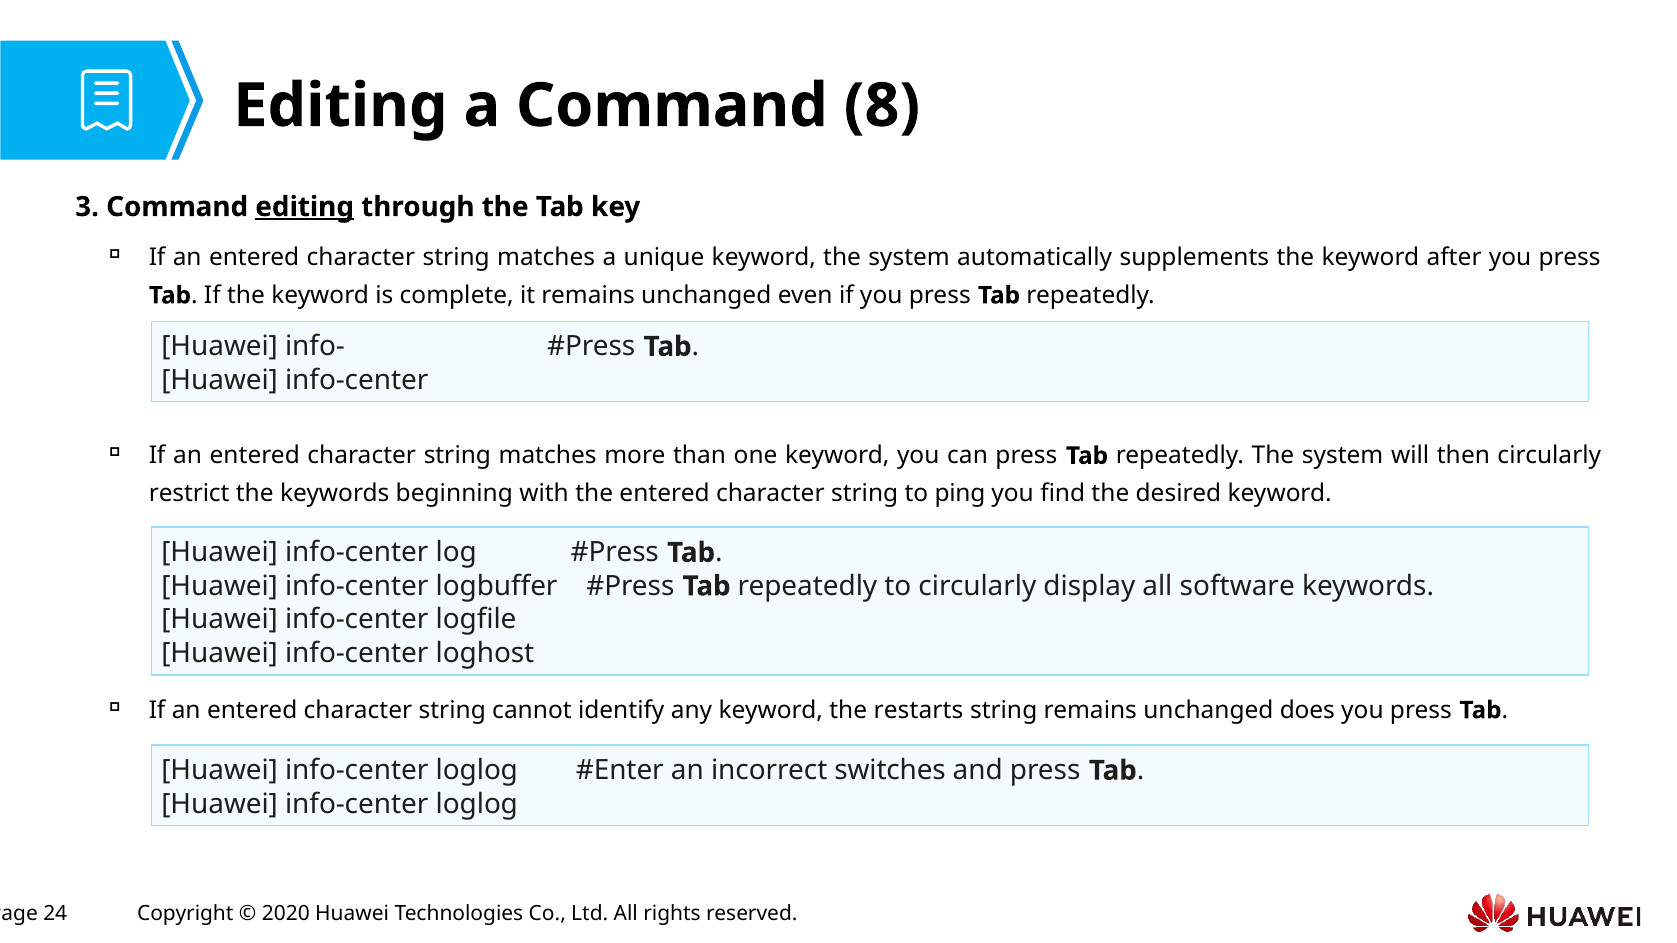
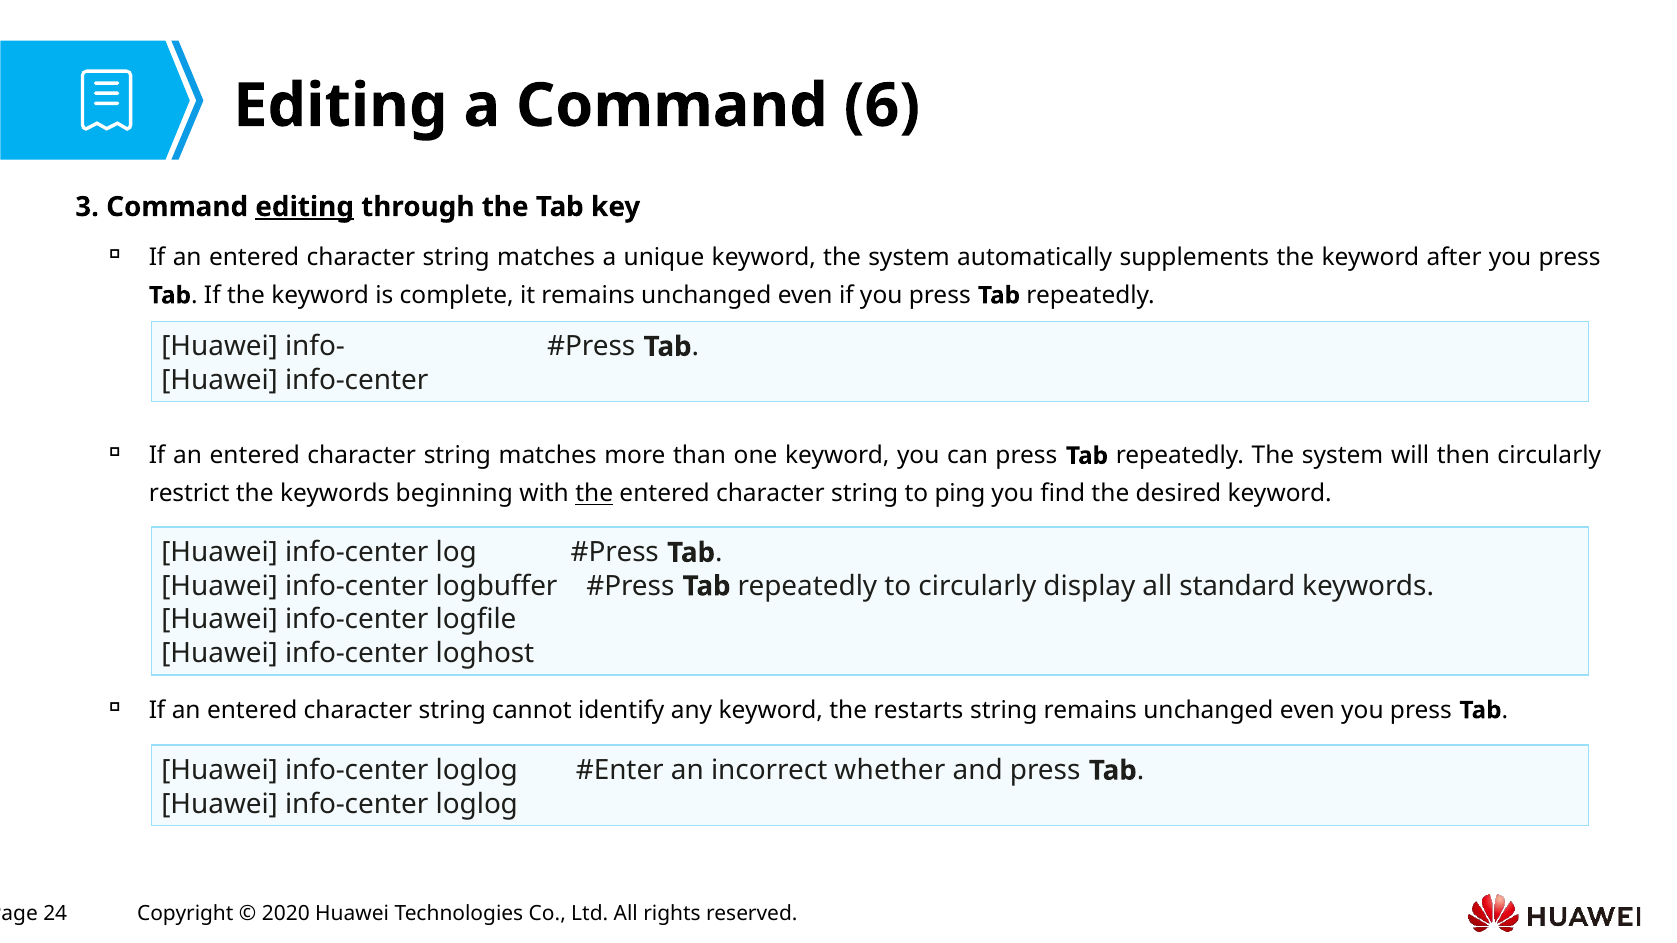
8: 8 -> 6 (882, 106)
the underline: none -> present (594, 494)
software: software -> standard (1237, 586)
string remains unchanged does: does -> even (1307, 710)
switches: switches -> whether (890, 771)
